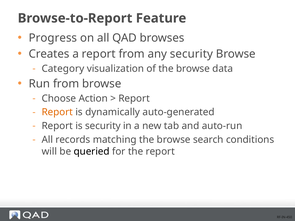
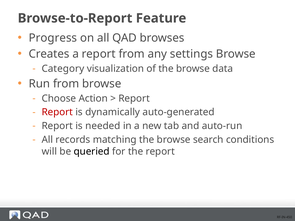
any security: security -> settings (191, 54)
Report colour: orange -> red (57, 112)
is security: security -> needed (103, 126)
